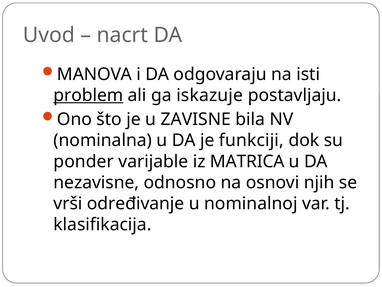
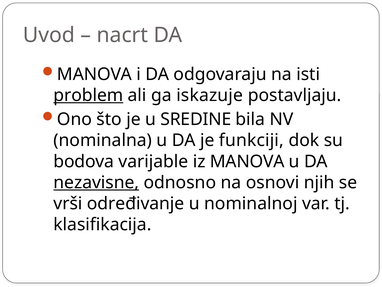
ZAVISNE: ZAVISNE -> SREDINE (196, 119)
ponder: ponder -> bodova (84, 161)
iz MATRICA: MATRICA -> MANOVA (247, 161)
nezavisne underline: none -> present (96, 182)
